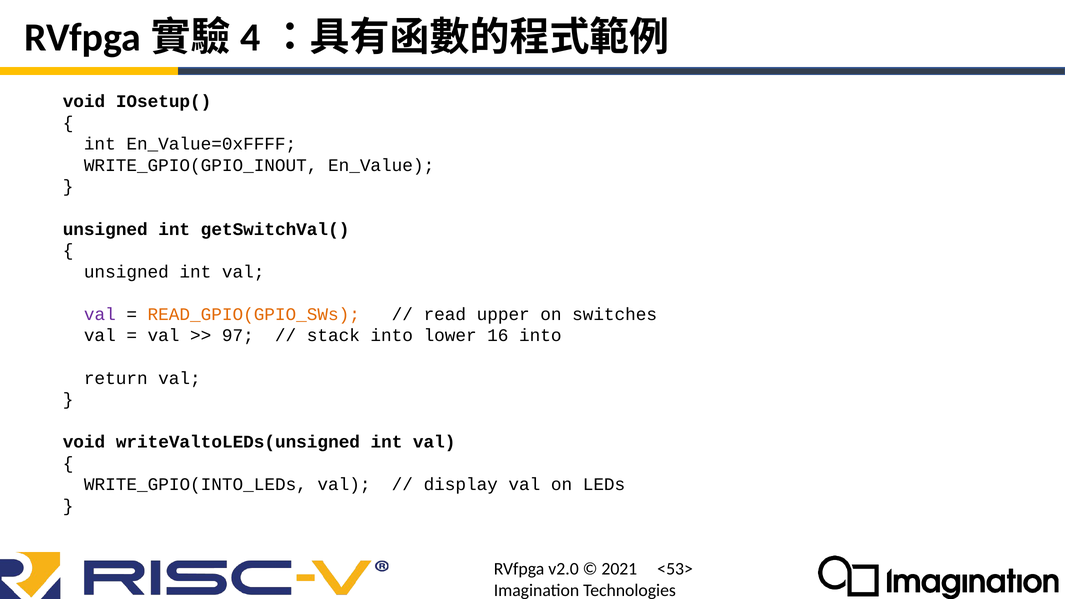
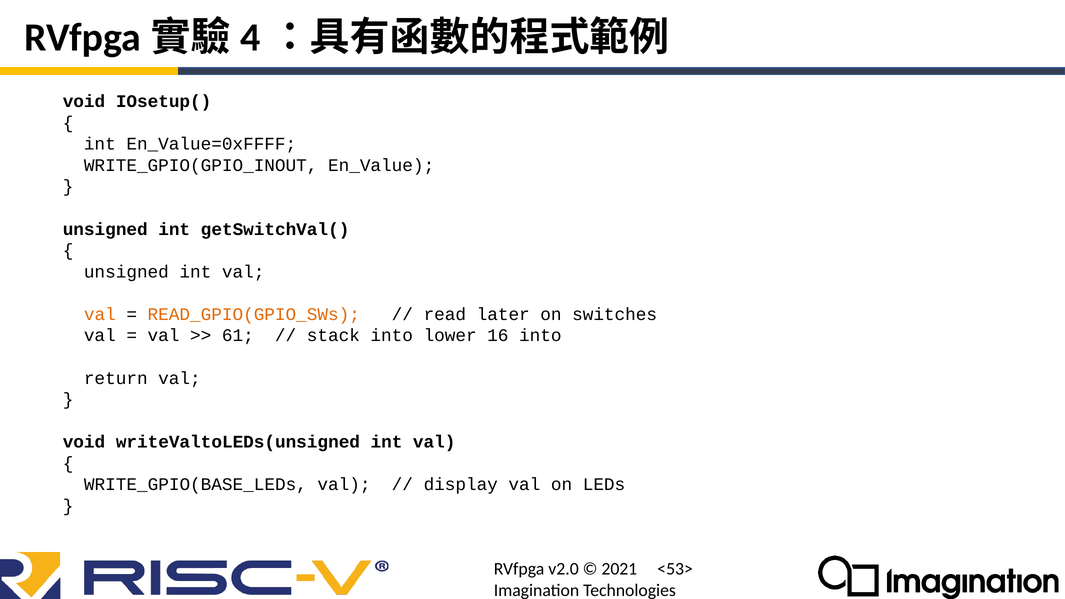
val colour: purple -> orange (100, 314)
upper: upper -> later (503, 314)
97: 97 -> 61 (238, 336)
WRITE_GPIO(INTO_LEDs: WRITE_GPIO(INTO_LEDs -> WRITE_GPIO(BASE_LEDs (195, 485)
